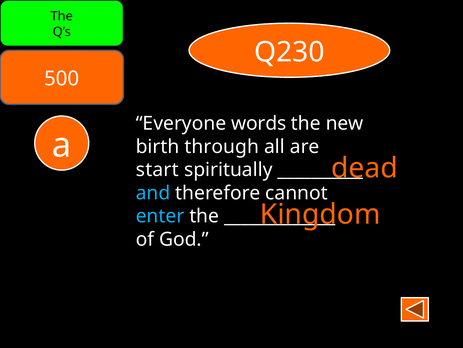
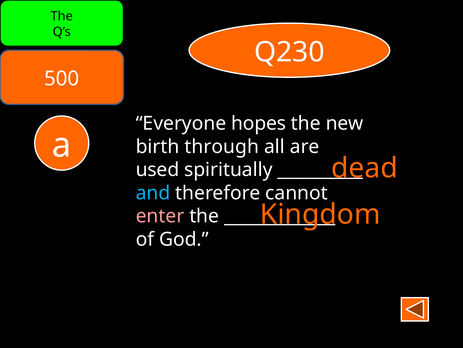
words: words -> hopes (259, 123)
start: start -> used (157, 170)
enter colour: light blue -> pink (160, 216)
